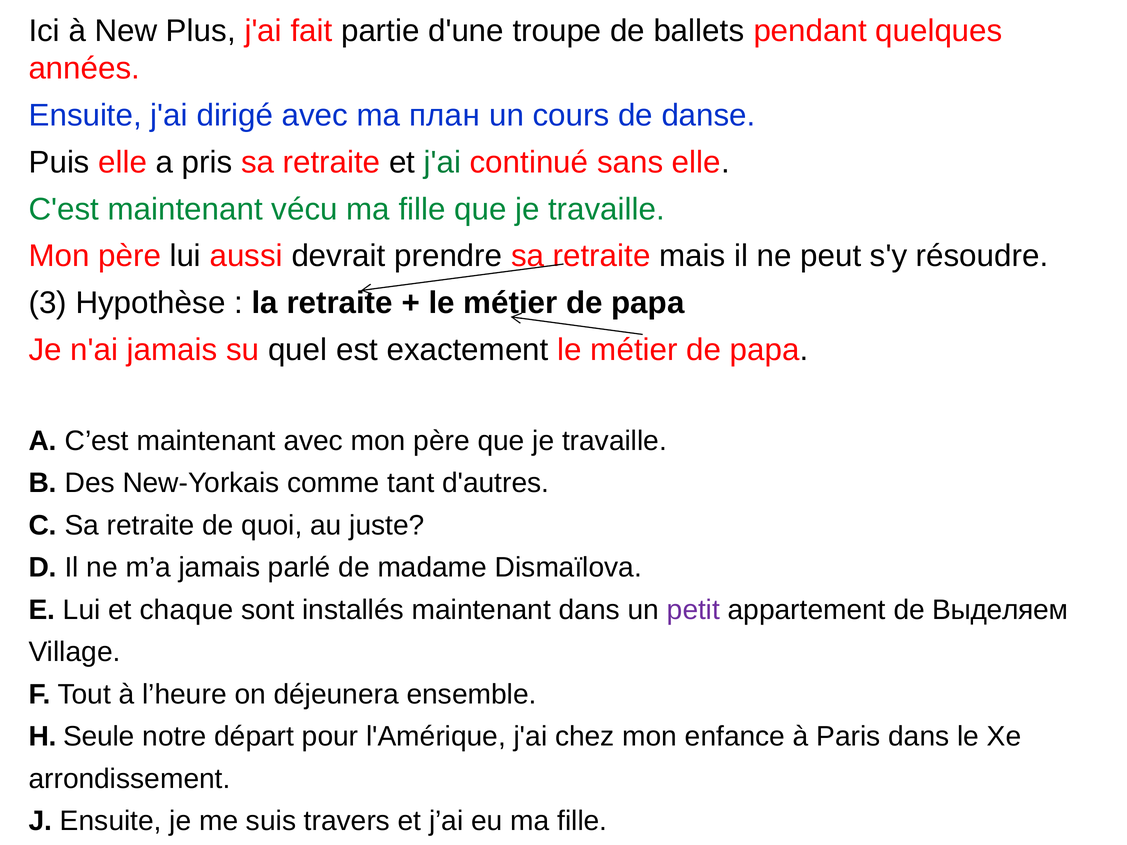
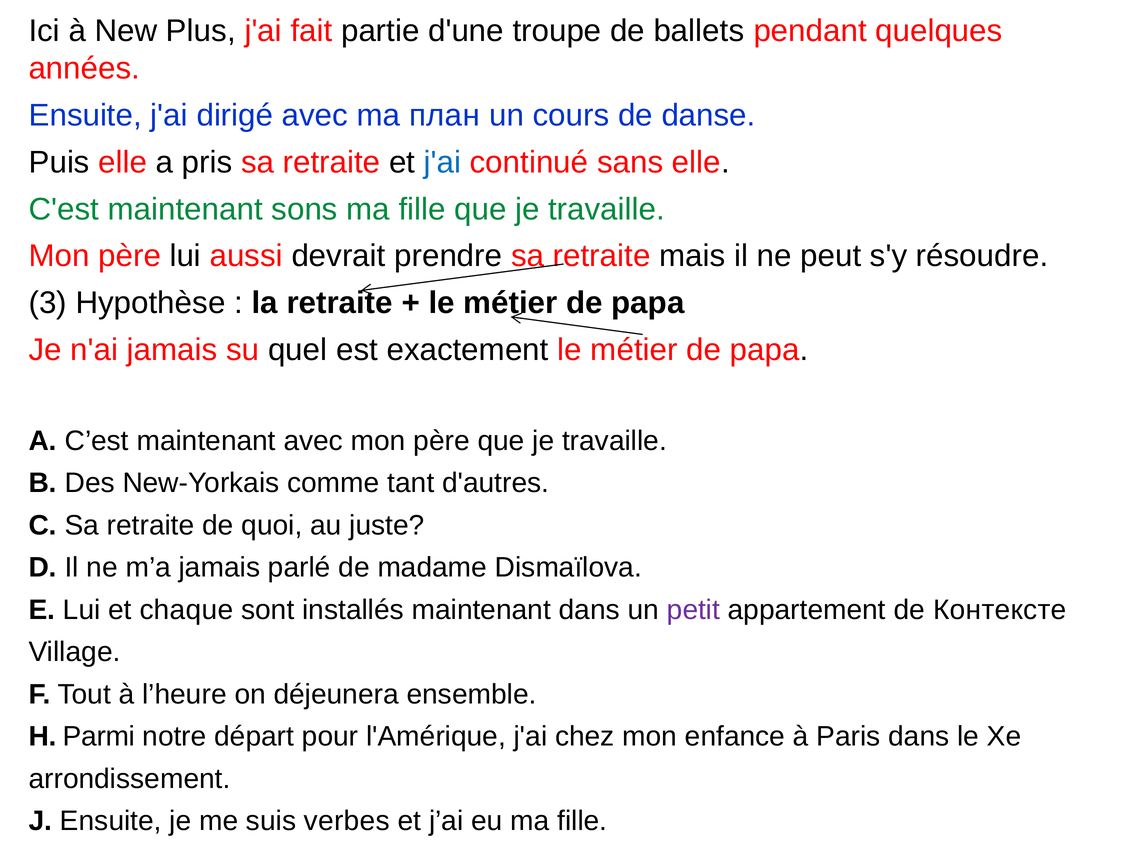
j'ai colour: green -> blue (443, 162)
vécu: vécu -> sons (305, 209)
Выделяем: Выделяем -> Контексте (1000, 610)
Seule: Seule -> Parmi (99, 737)
travers: travers -> verbes (347, 821)
